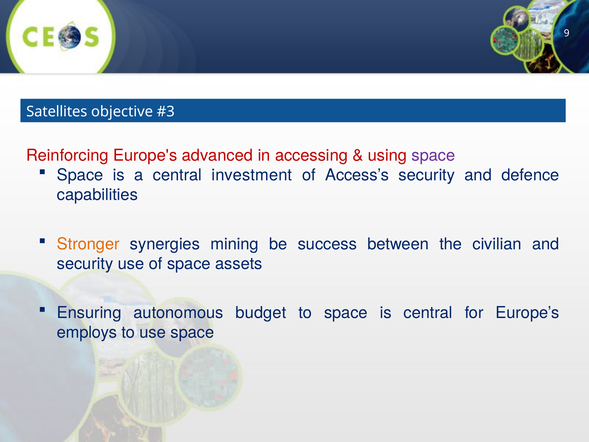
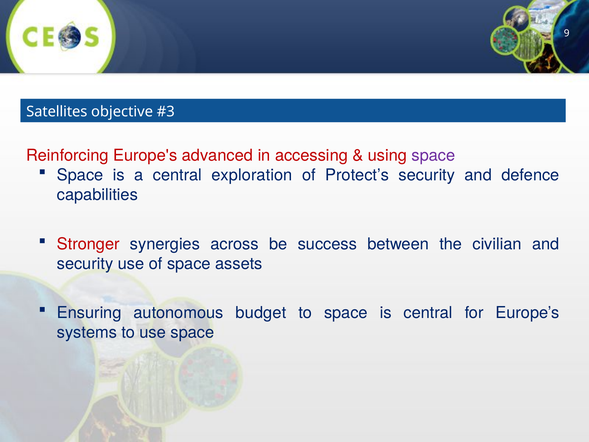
investment: investment -> exploration (252, 175)
Access’s: Access’s -> Protect’s (357, 175)
Stronger colour: orange -> red (88, 244)
mining: mining -> across (235, 244)
employs: employs -> systems (87, 332)
